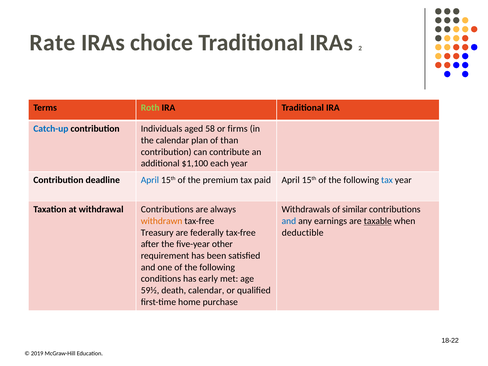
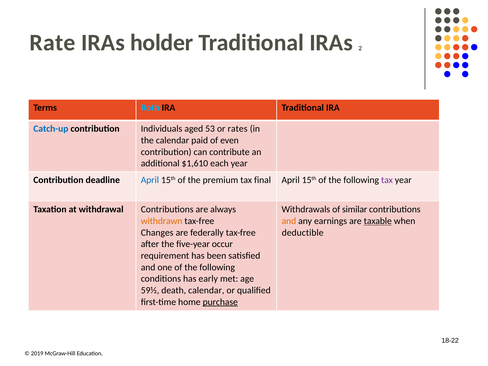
choice: choice -> holder (162, 43)
Roth colour: light green -> light blue (150, 108)
58: 58 -> 53 (210, 129)
firms: firms -> rates (238, 129)
plan: plan -> paid (200, 140)
than: than -> even (229, 140)
$1,100: $1,100 -> $1,610 (195, 163)
paid: paid -> final (263, 180)
tax colour: blue -> purple (387, 180)
and colour: blue -> orange (289, 221)
Treasury: Treasury -> Changes (157, 233)
other: other -> occur (222, 244)
purchase underline: none -> present (220, 302)
